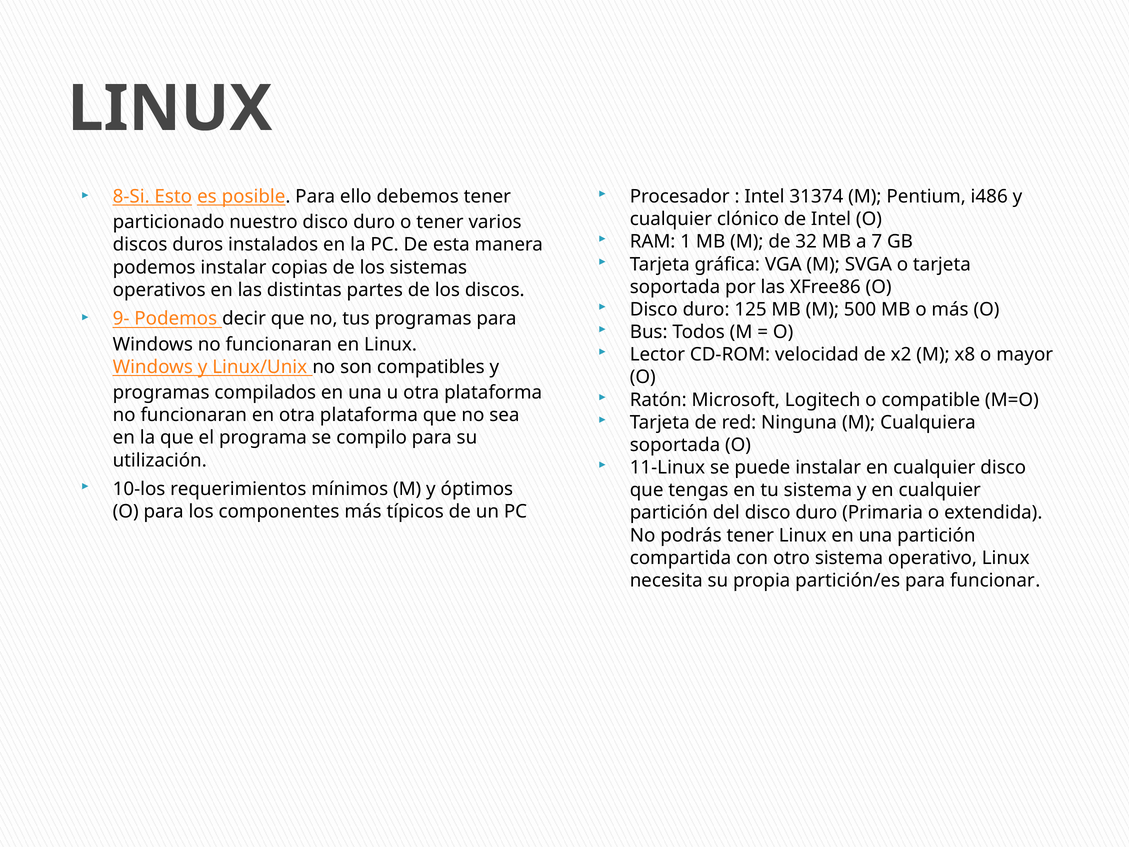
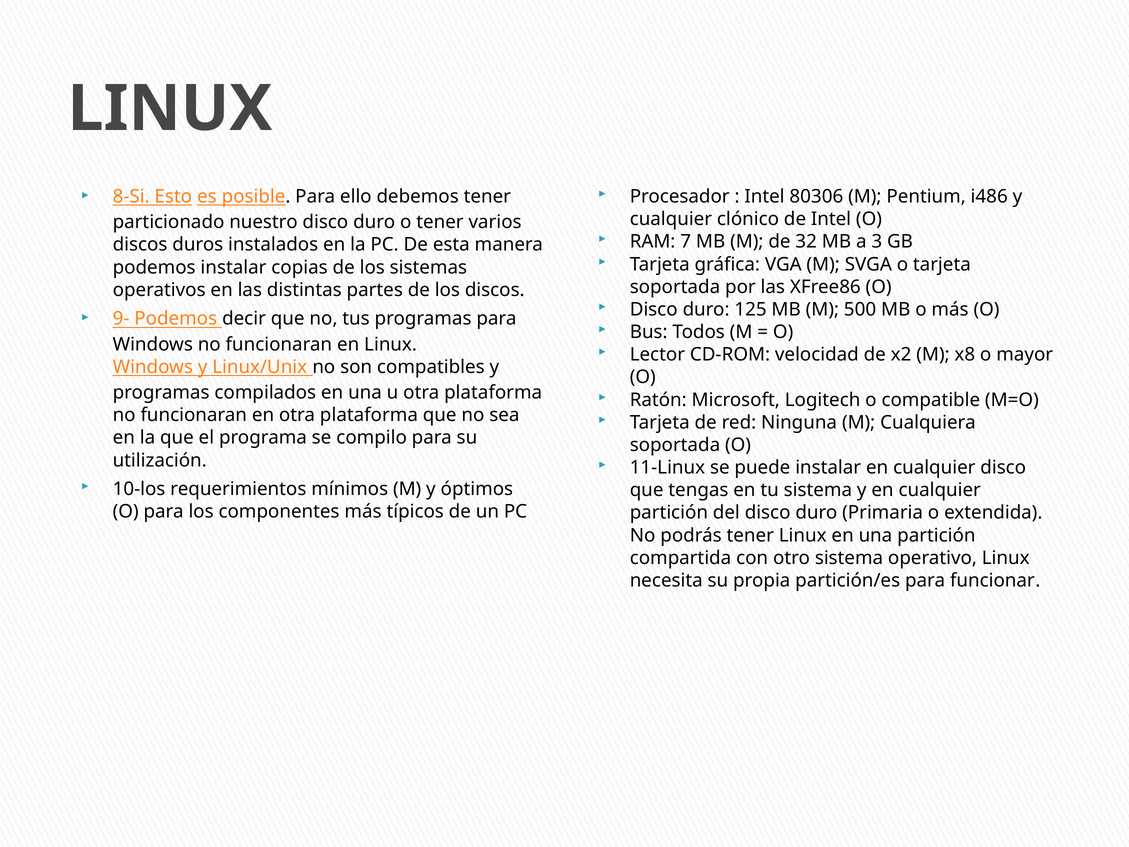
31374: 31374 -> 80306 (816, 196)
1: 1 -> 7 (686, 242)
7: 7 -> 3 (877, 242)
